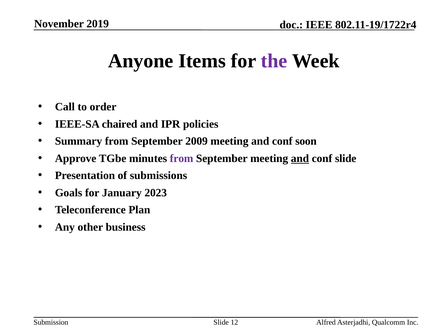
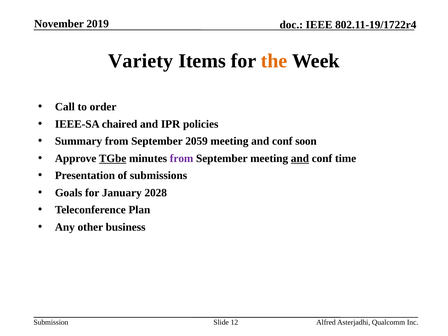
Anyone: Anyone -> Variety (141, 61)
the colour: purple -> orange (274, 61)
2009: 2009 -> 2059 (197, 141)
TGbe underline: none -> present (113, 158)
conf slide: slide -> time (346, 158)
2023: 2023 -> 2028 (156, 193)
